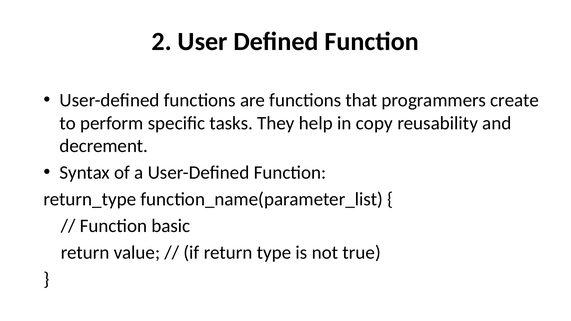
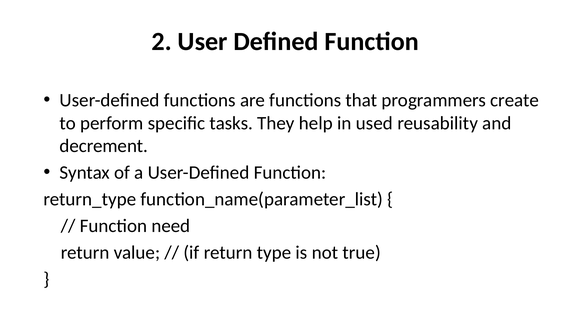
copy: copy -> used (374, 123)
basic: basic -> need (171, 226)
